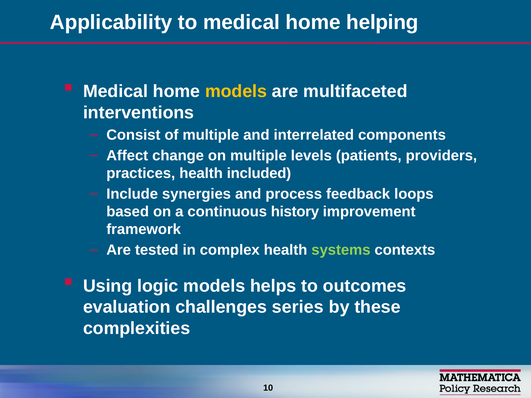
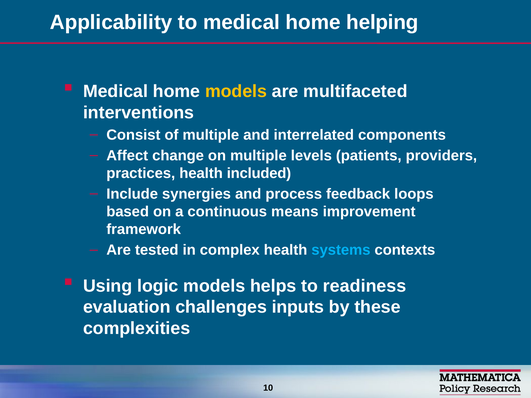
history: history -> means (295, 212)
systems colour: light green -> light blue (341, 250)
outcomes: outcomes -> readiness (365, 286)
series: series -> inputs (298, 307)
